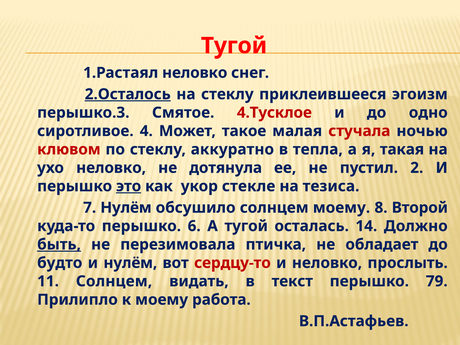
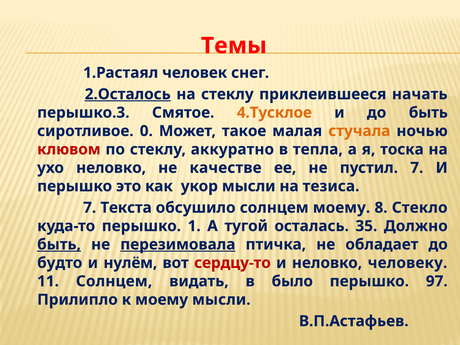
Тугой: Тугой -> Темы (234, 46)
1.Растаял неловко: неловко -> человек (195, 73)
эгоизм: эгоизм -> начать (420, 94)
4.Тусклое colour: red -> orange (274, 113)
до одно: одно -> быть (428, 113)
4: 4 -> 0 (146, 131)
стучала colour: red -> orange (359, 131)
такая: такая -> тоска (402, 149)
дотянула: дотянула -> качестве (226, 168)
пустил 2: 2 -> 7 (417, 168)
это underline: present -> none (129, 186)
укор стекле: стекле -> мысли (249, 186)
7 Нулём: Нулём -> Текста (126, 208)
Второй: Второй -> Стекло (420, 208)
6: 6 -> 1 (194, 226)
14: 14 -> 35 (366, 226)
перезимовала underline: none -> present (178, 244)
прослыть: прослыть -> человеку (408, 263)
текст: текст -> было (292, 281)
79: 79 -> 97 (437, 281)
моему работа: работа -> мысли (221, 300)
